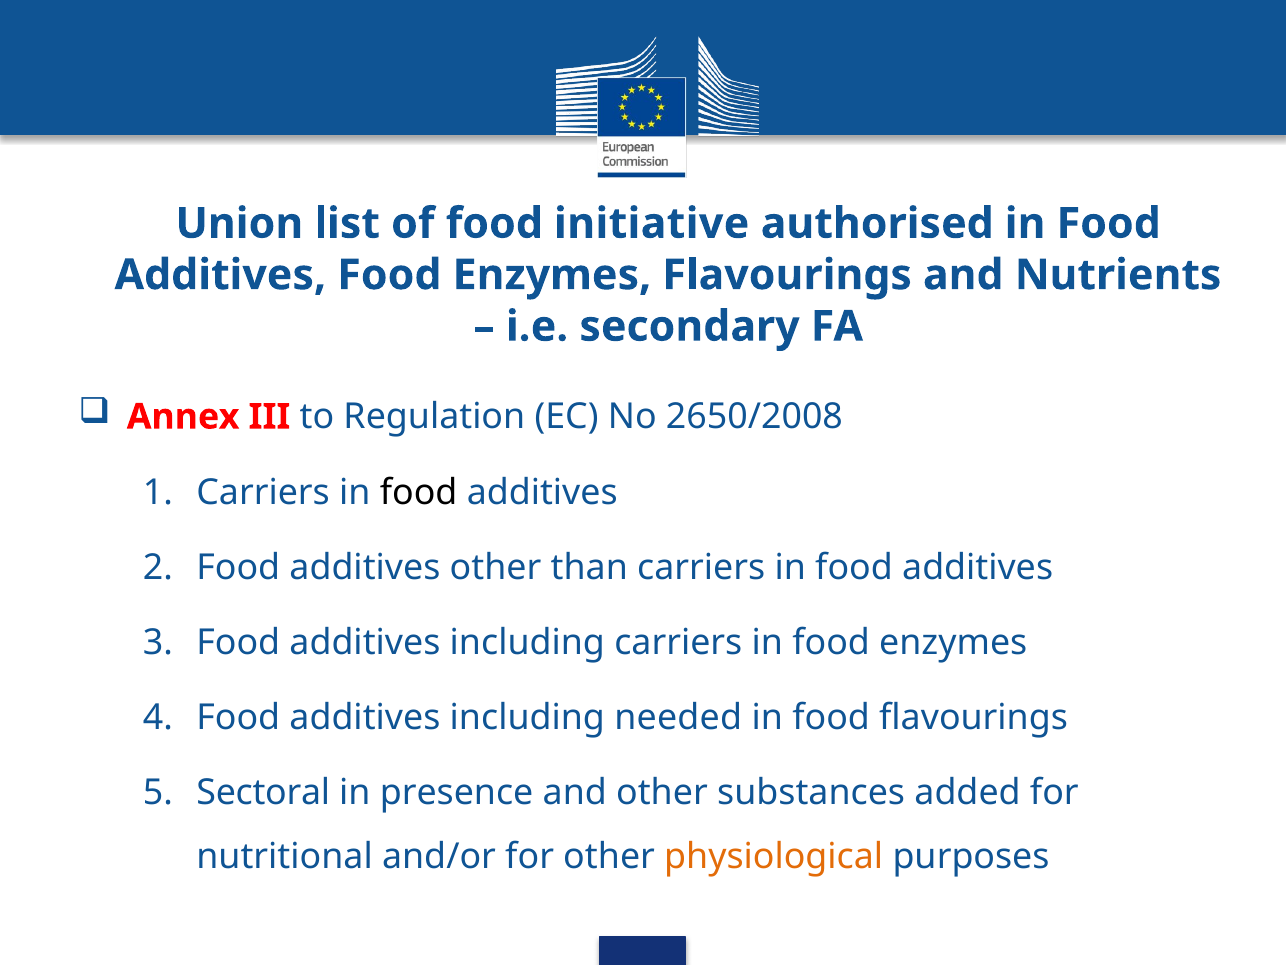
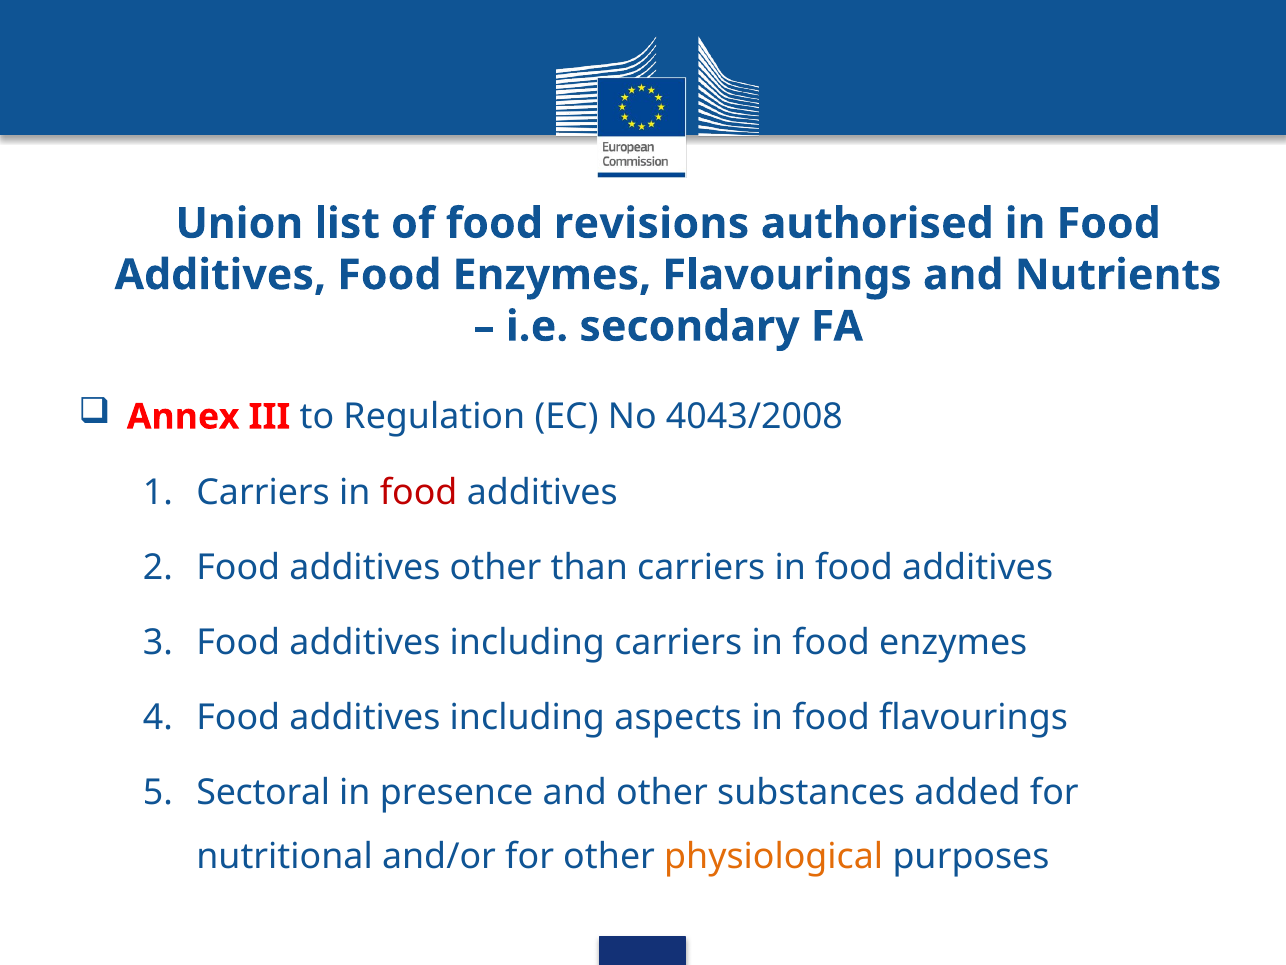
initiative: initiative -> revisions (652, 224)
2650/2008: 2650/2008 -> 4043/2008 (754, 417)
food colour: black -> red (419, 492)
needed: needed -> aspects (678, 717)
